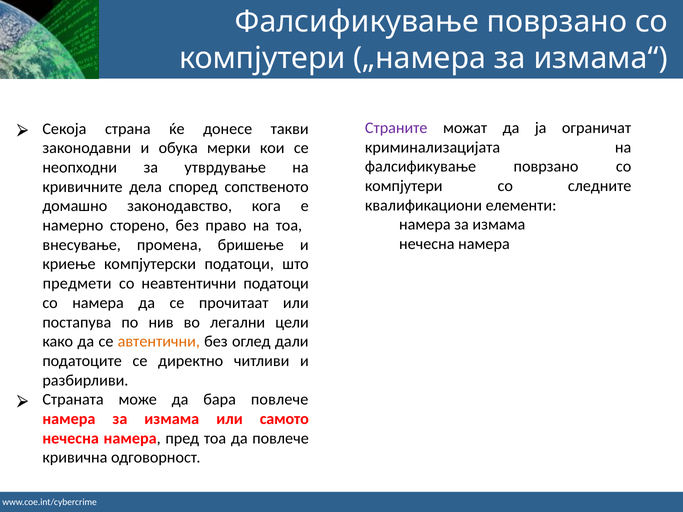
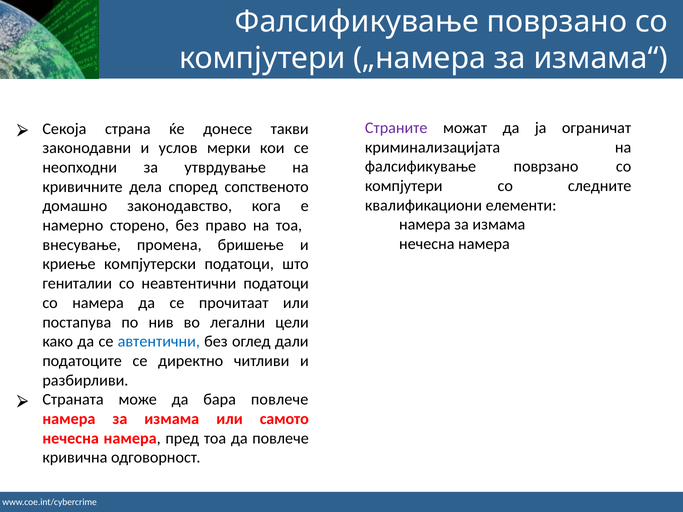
обука: обука -> услов (178, 148)
предмети: предмети -> гениталии (77, 284)
автентични colour: orange -> blue (159, 342)
